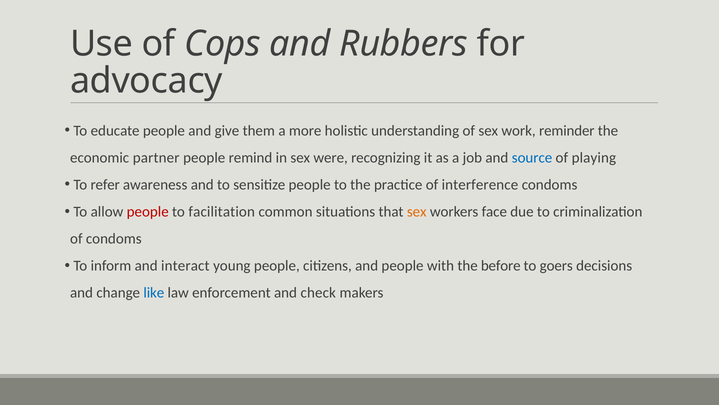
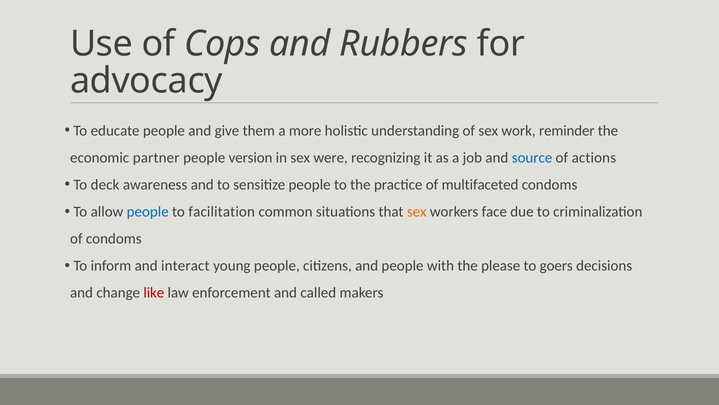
remind: remind -> version (251, 158)
playing: playing -> actions (594, 158)
refer: refer -> deck (105, 185)
interference: interference -> multifaceted (480, 185)
people colour: red -> blue (148, 212)
before: before -> please (501, 266)
like colour: blue -> red (154, 293)
check: check -> called (318, 293)
